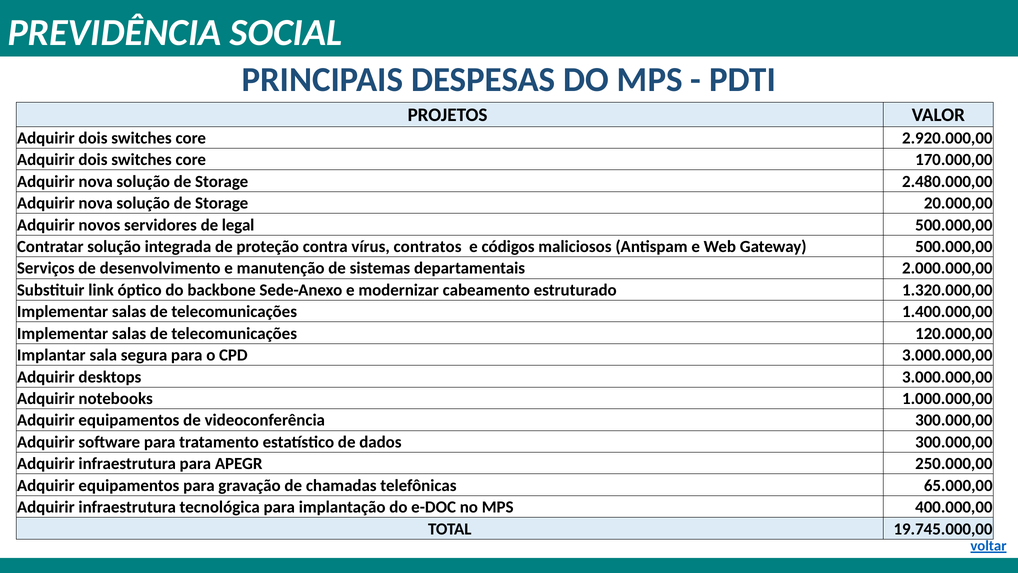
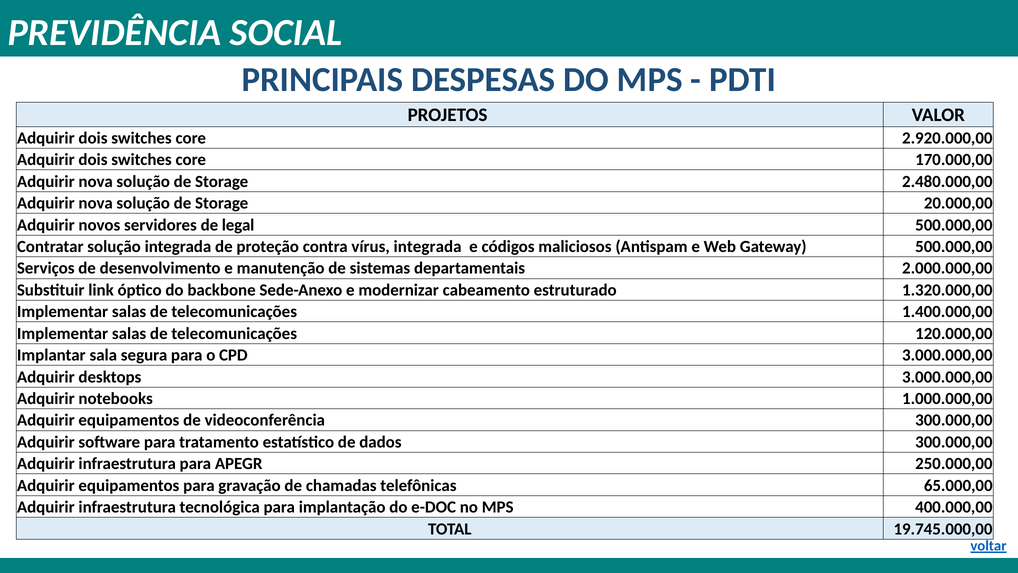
vírus contratos: contratos -> integrada (428, 246)
